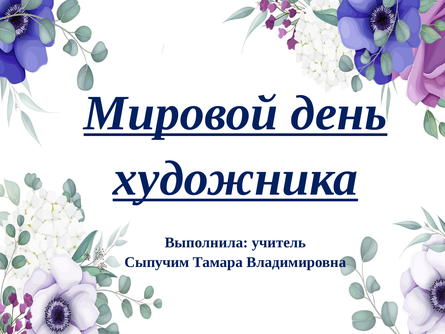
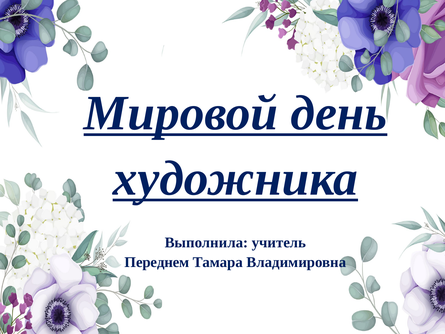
Сыпучим: Сыпучим -> Переднем (157, 262)
